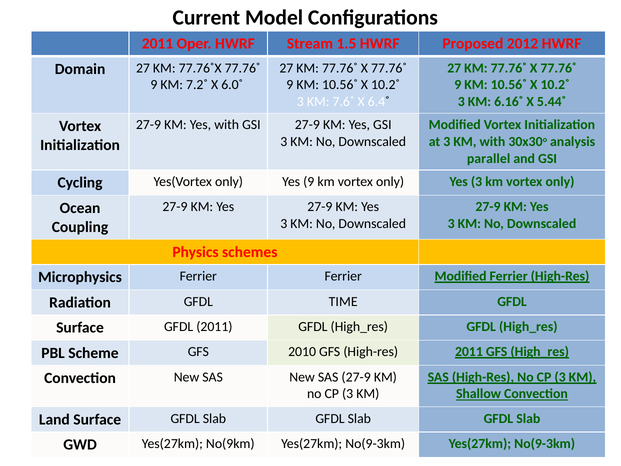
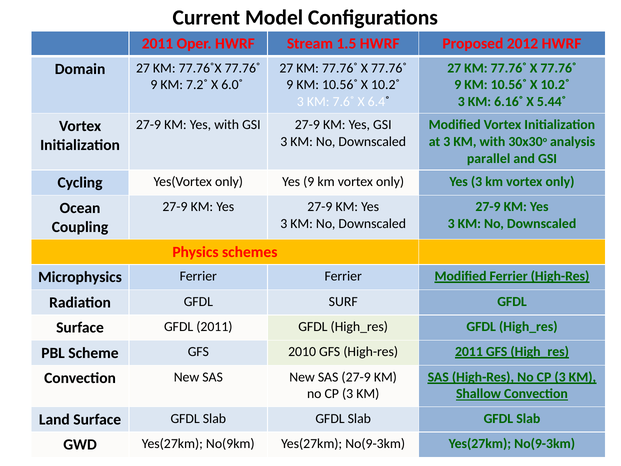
TIME: TIME -> SURF (343, 301)
